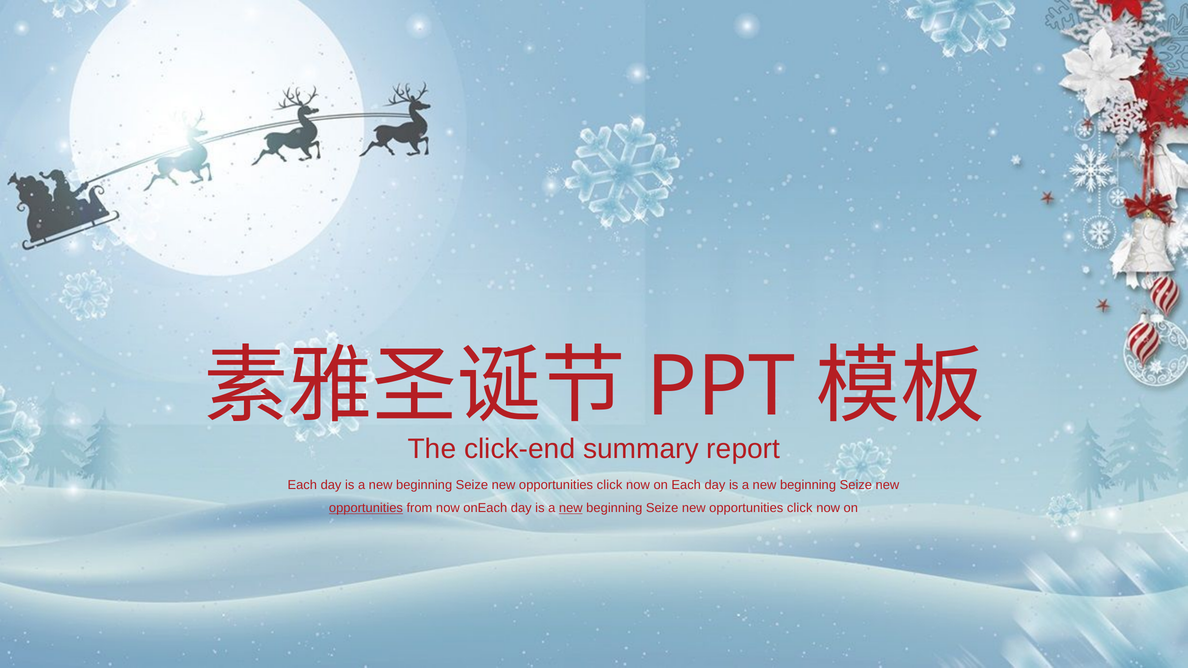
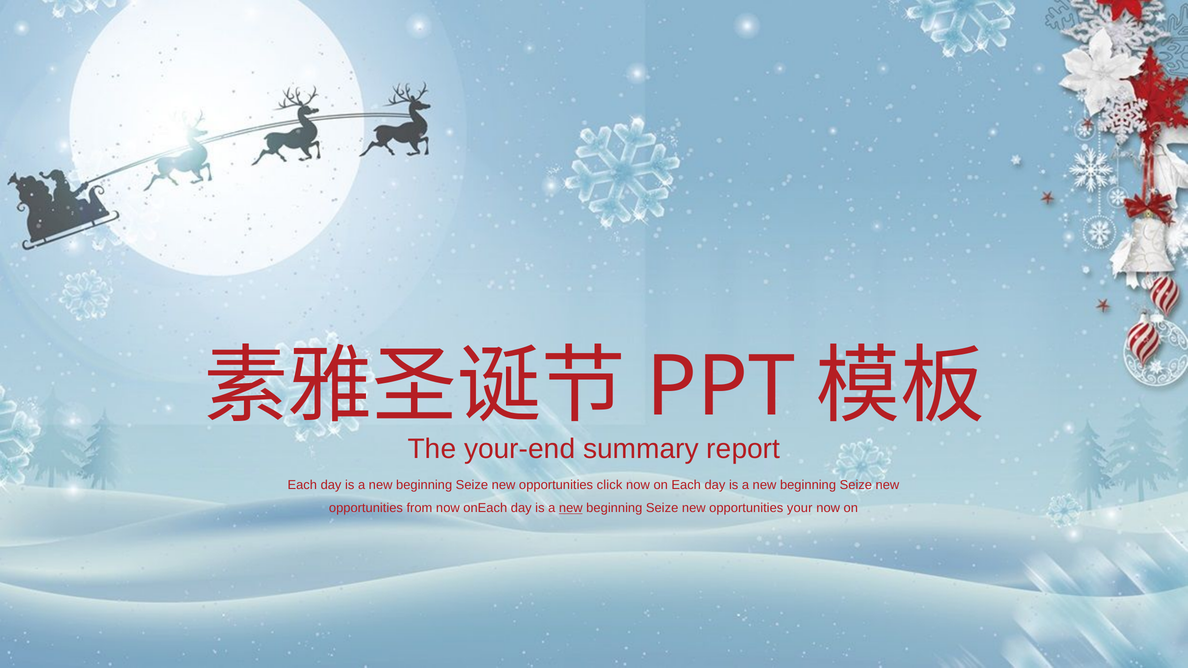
click-end: click-end -> your-end (520, 449)
opportunities underline: present -> none (366, 508)
click: click -> your (800, 508)
